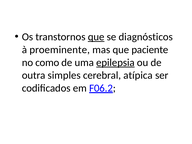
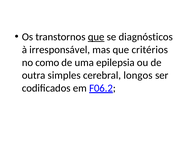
proeminente: proeminente -> irresponsável (60, 50)
paciente: paciente -> critérios (150, 50)
epilepsia underline: present -> none (115, 63)
atípica: atípica -> longos (138, 75)
